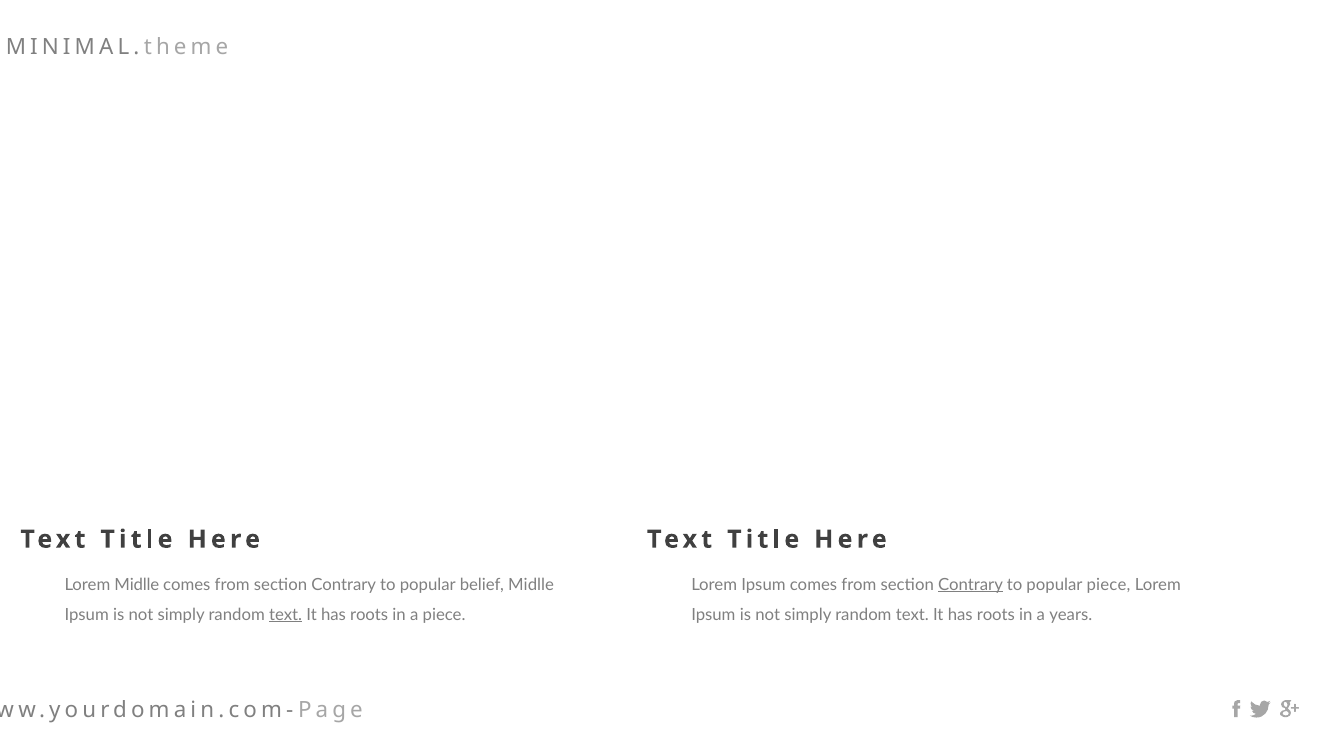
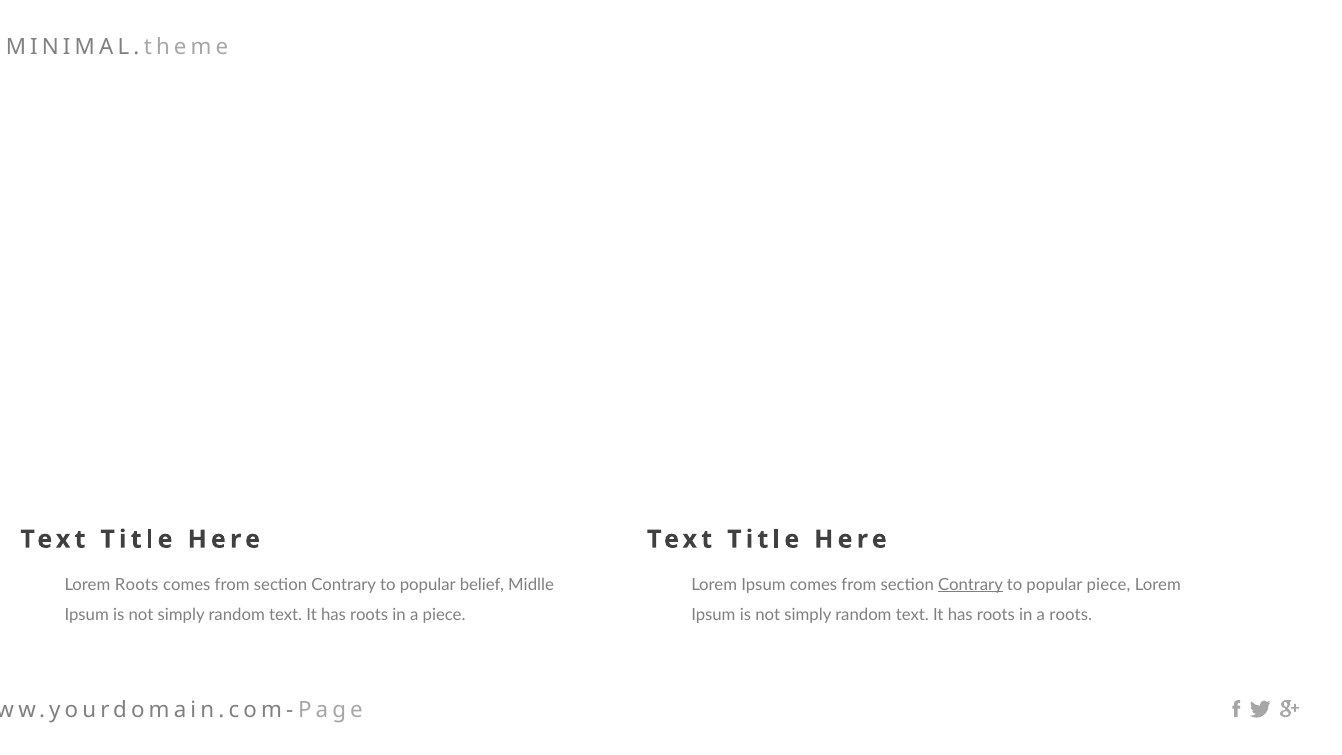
Lorem Midlle: Midlle -> Roots (137, 584)
text underline: present -> none (286, 615)
a years: years -> roots (1071, 615)
